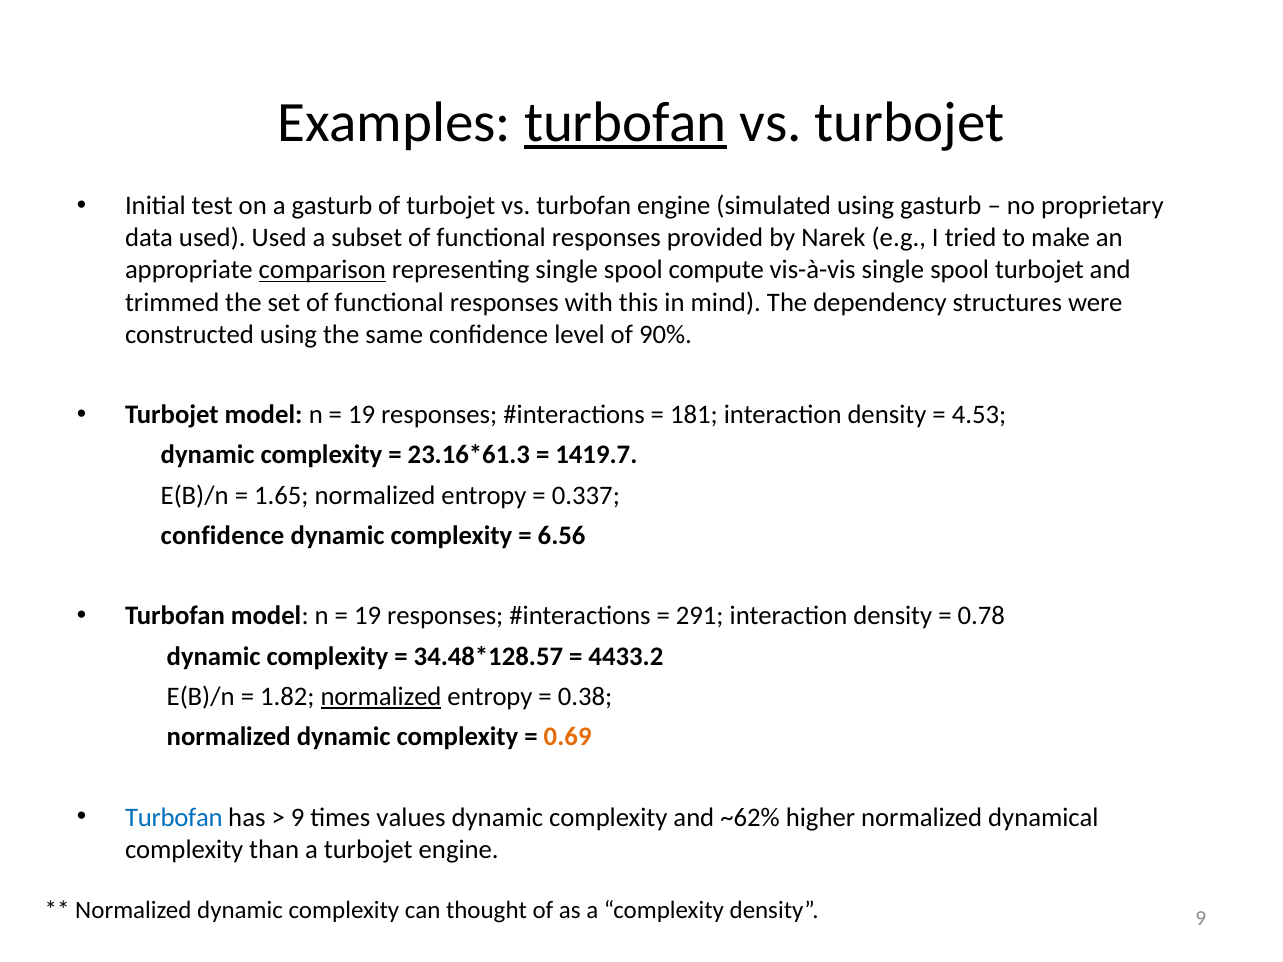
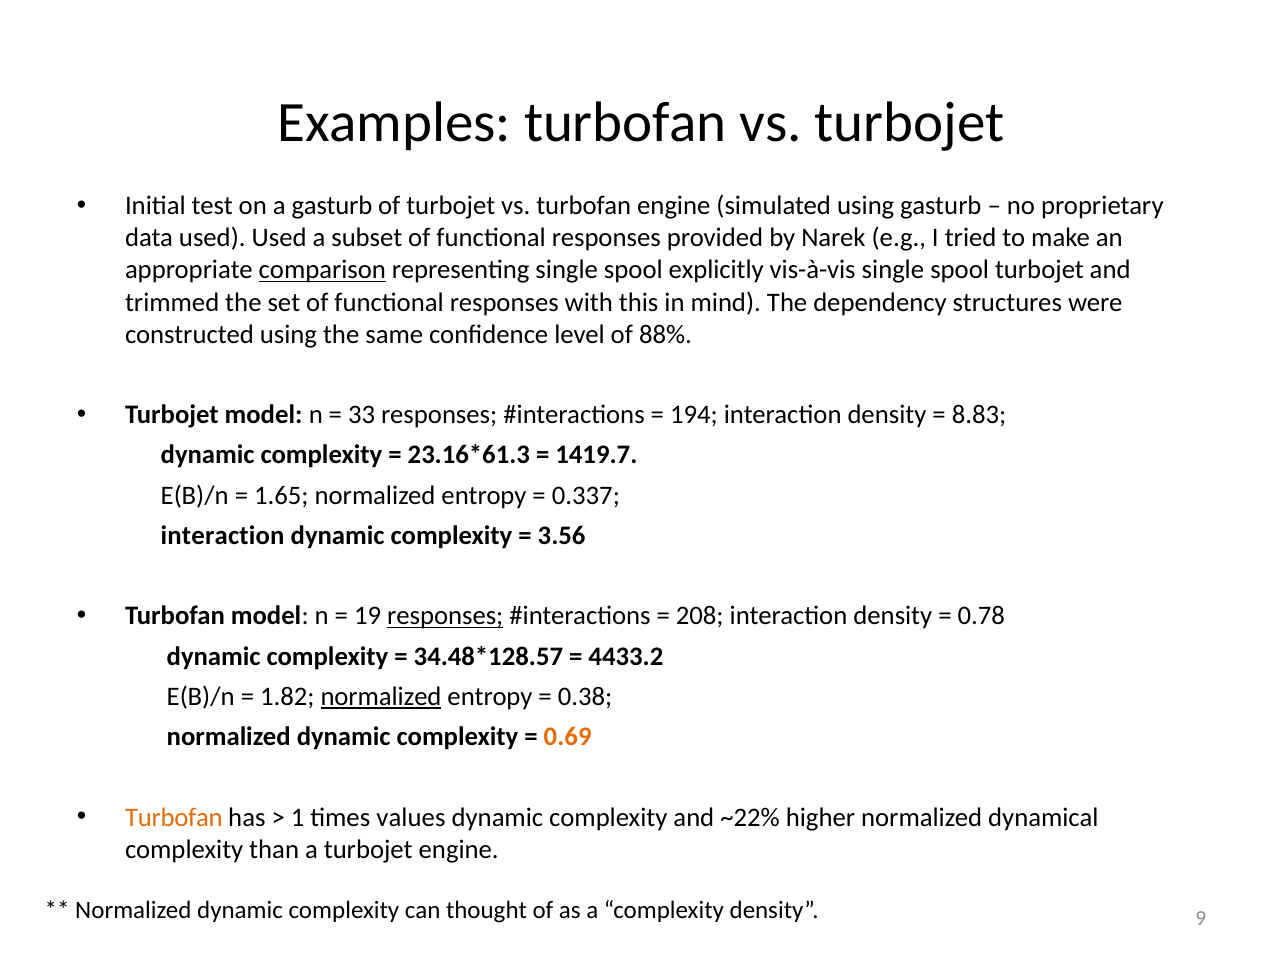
turbofan underline: present -> none (625, 123)
compute: compute -> explicitly (716, 270)
90%: 90% -> 88% (666, 334)
19: 19 -> 33 (362, 415)
181: 181 -> 194 (694, 415)
4.53: 4.53 -> 8.83 (979, 415)
confidence: confidence -> interaction (223, 536)
6.56: 6.56 -> 3.56 (562, 536)
responses underline: none -> present (445, 616)
291: 291 -> 208 (700, 616)
Turbofan colour: blue -> orange (174, 817)
9: 9 -> 1 (298, 817)
~62%: ~62% -> ~22% (750, 817)
